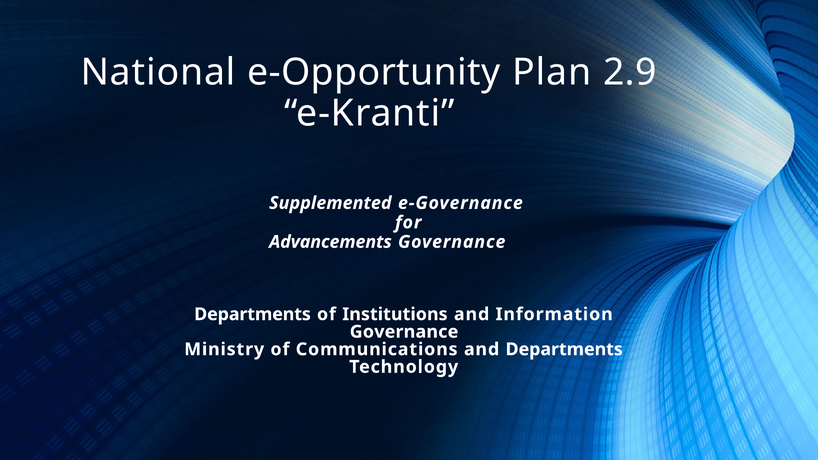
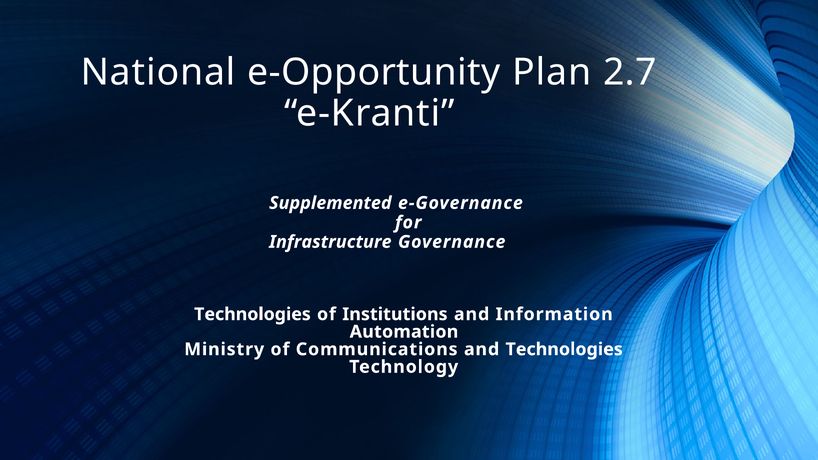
2.9: 2.9 -> 2.7 (630, 72)
Advancements: Advancements -> Infrastructure (330, 242)
Departments: Departments -> Technologies (252, 314)
Governance: Governance -> Automation (404, 332)
and Departments: Departments -> Technologies (564, 350)
